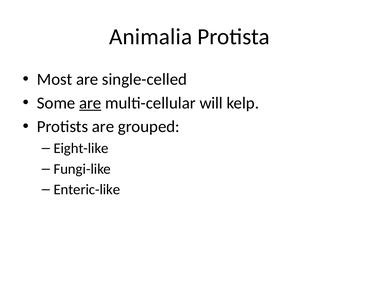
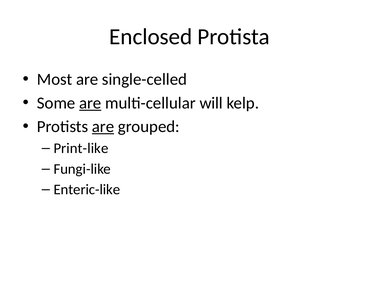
Animalia: Animalia -> Enclosed (151, 37)
are underline: none -> present (103, 127)
Eight-like: Eight-like -> Print-like (81, 148)
